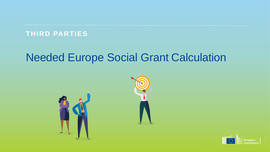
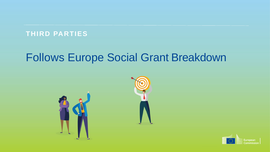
Needed: Needed -> Follows (45, 57)
Calculation: Calculation -> Breakdown (199, 57)
